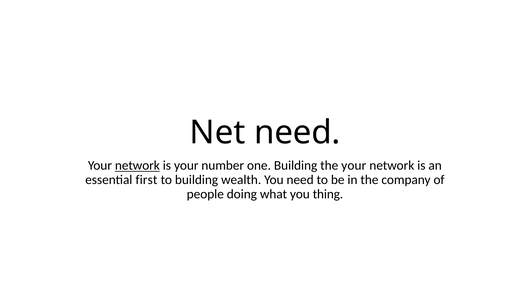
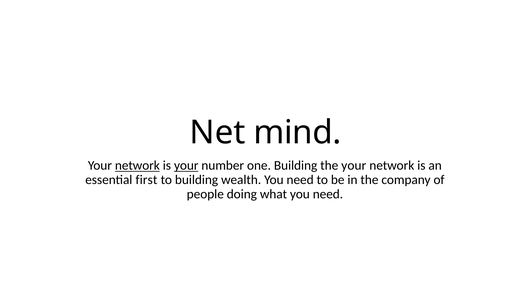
Net need: need -> mind (297, 132)
your underline: none -> present (186, 166)
what you thing: thing -> need (328, 194)
